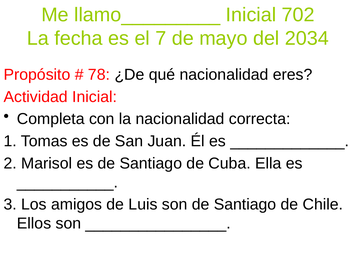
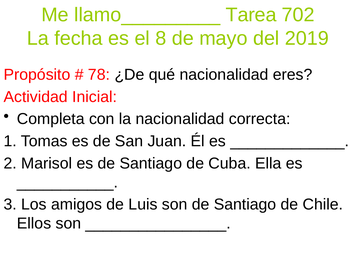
llamo_________ Inicial: Inicial -> Tarea (251, 15)
7: 7 -> 8 (161, 38)
2034: 2034 -> 2019 (307, 38)
